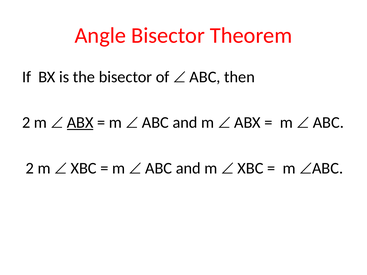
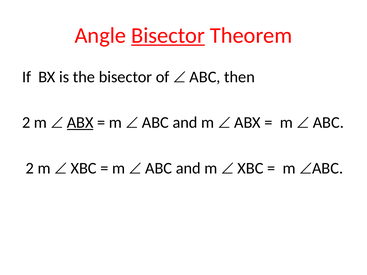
Bisector underline: none -> present (168, 36)
